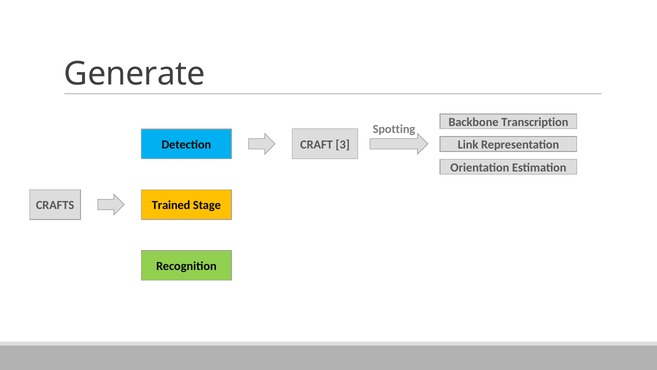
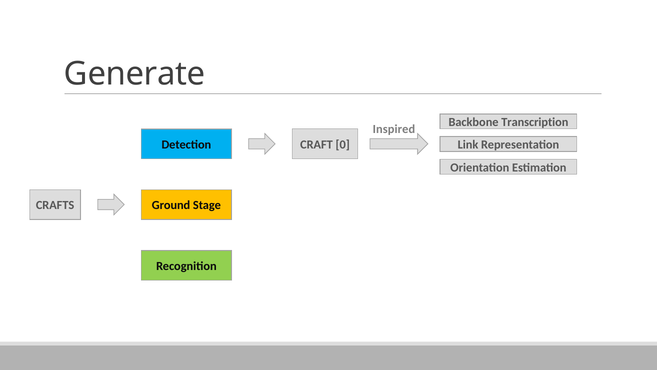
Spotting: Spotting -> Inspired (394, 129)
3: 3 -> 0 (343, 145)
Trained: Trained -> Ground (171, 205)
